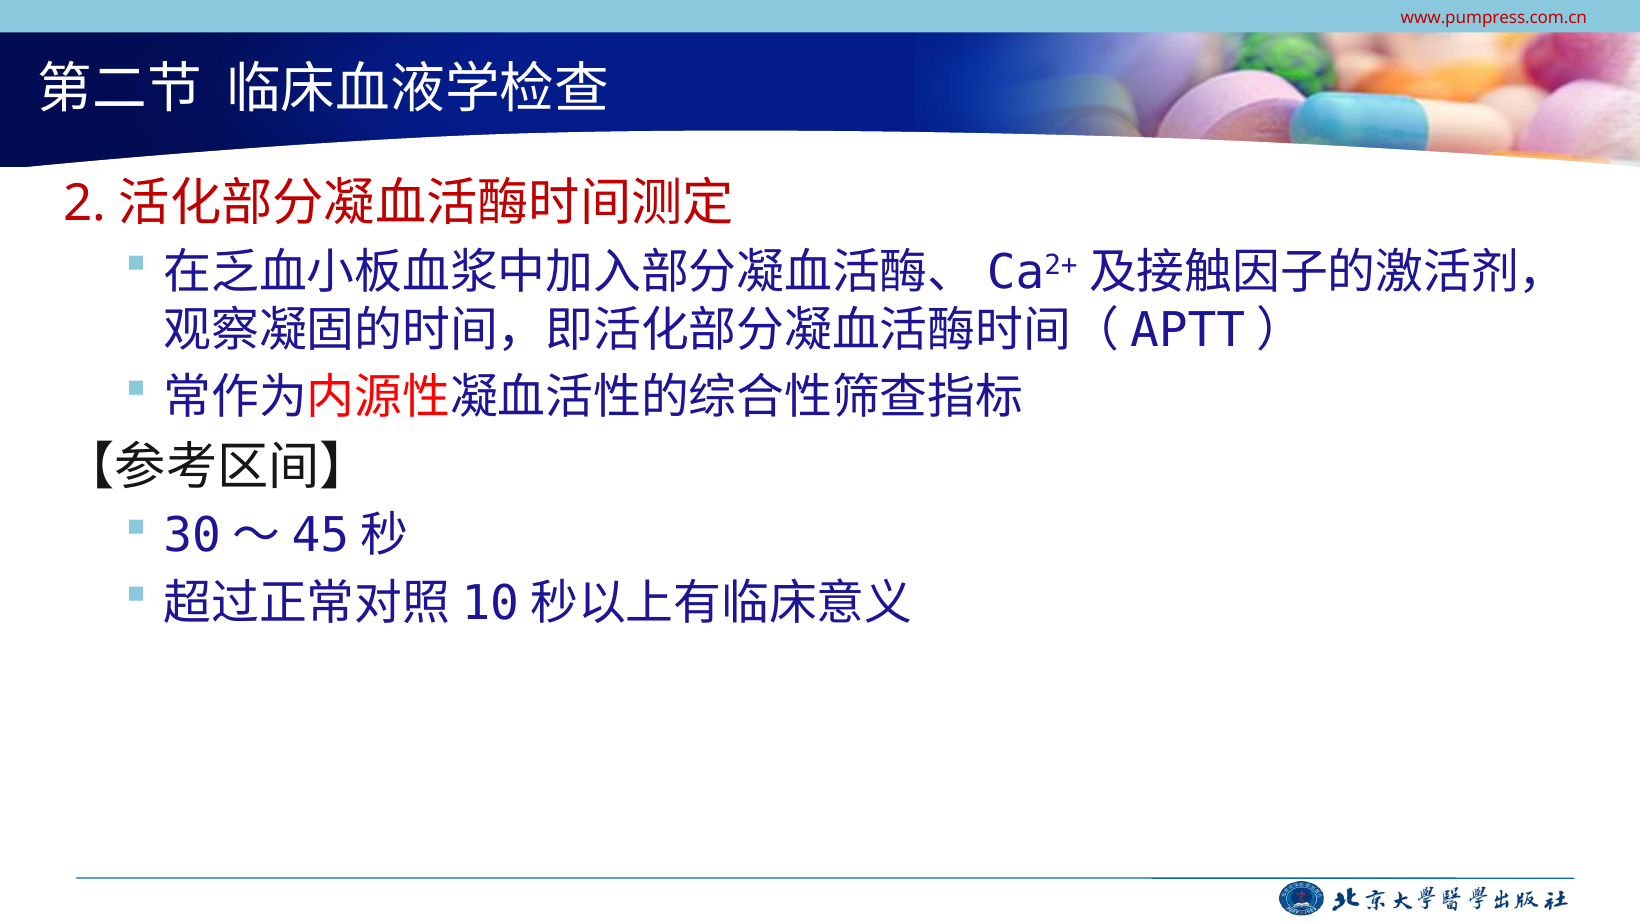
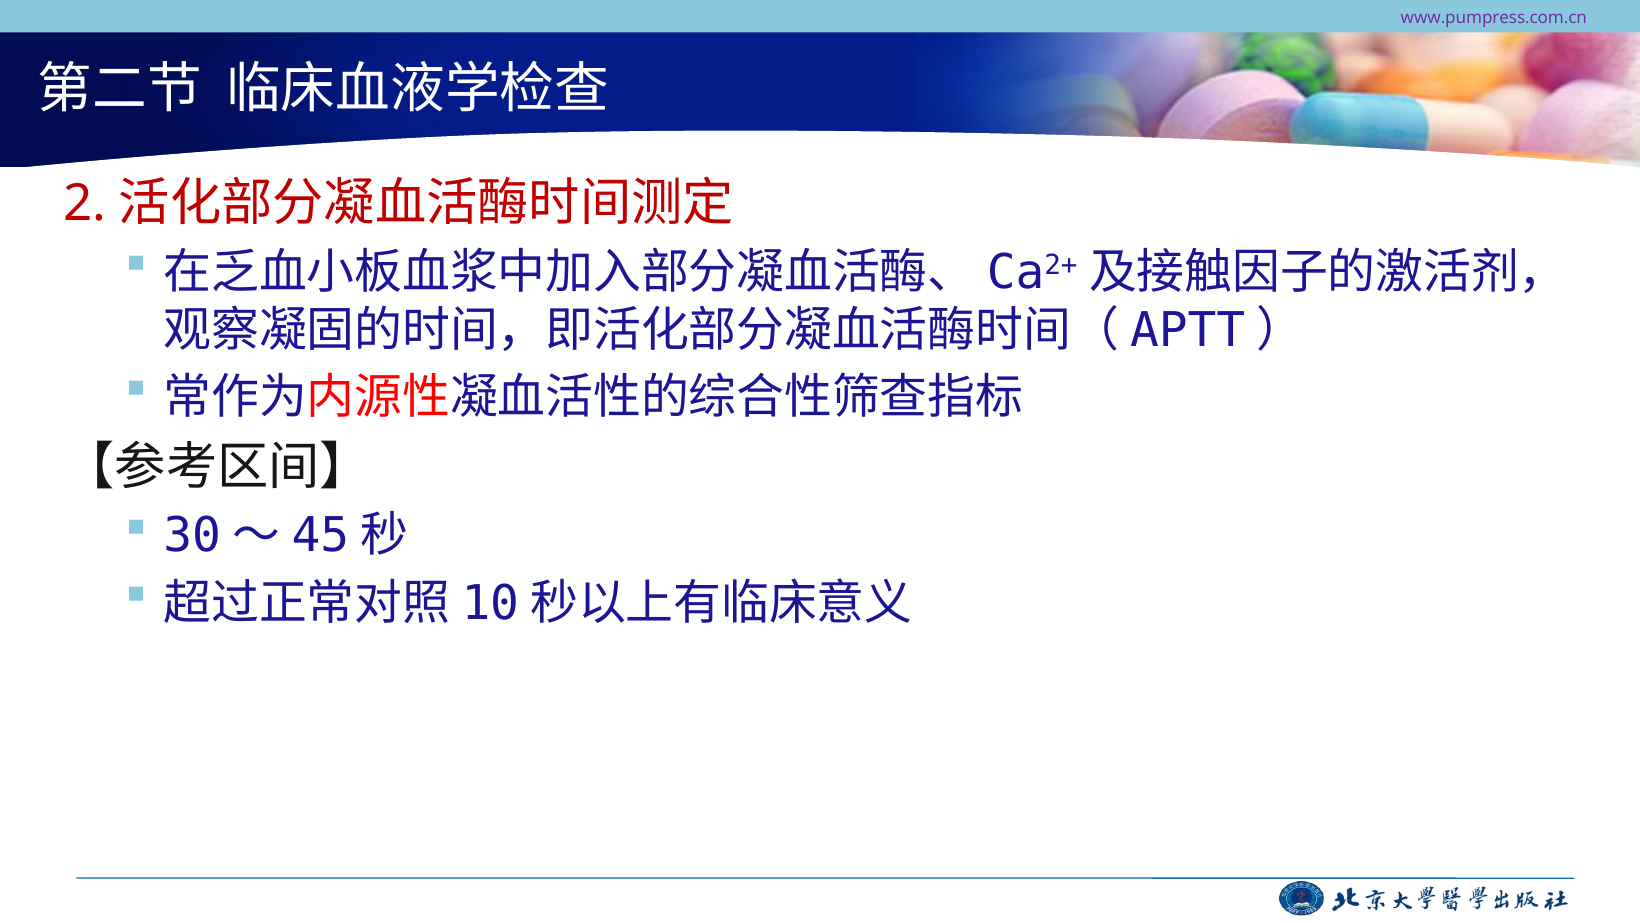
www.pumpress.com.cn colour: red -> purple (1494, 18)
